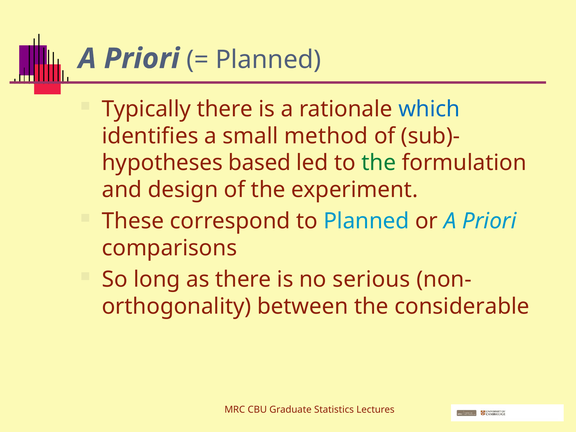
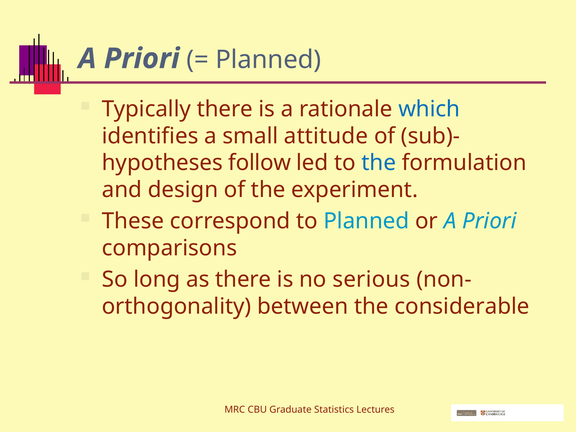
method: method -> attitude (326, 136)
based: based -> follow (260, 163)
the colour: green -> blue (379, 163)
